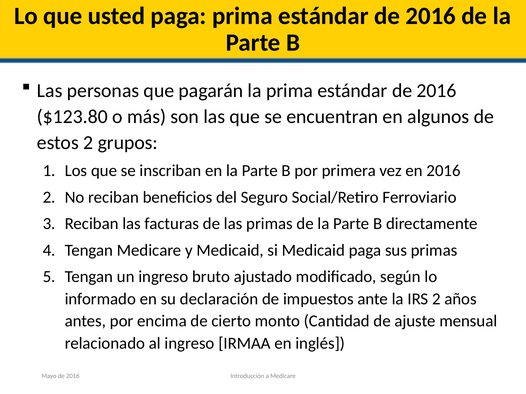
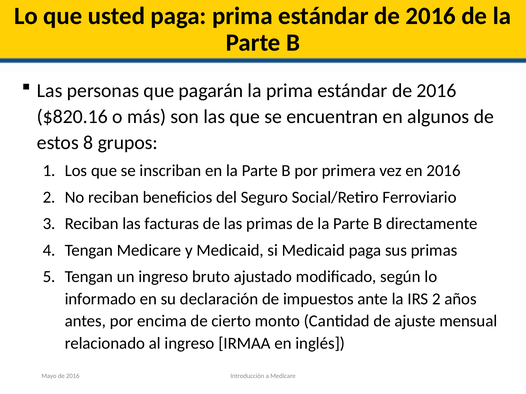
$123.80: $123.80 -> $820.16 (72, 117)
estos 2: 2 -> 8 (88, 143)
